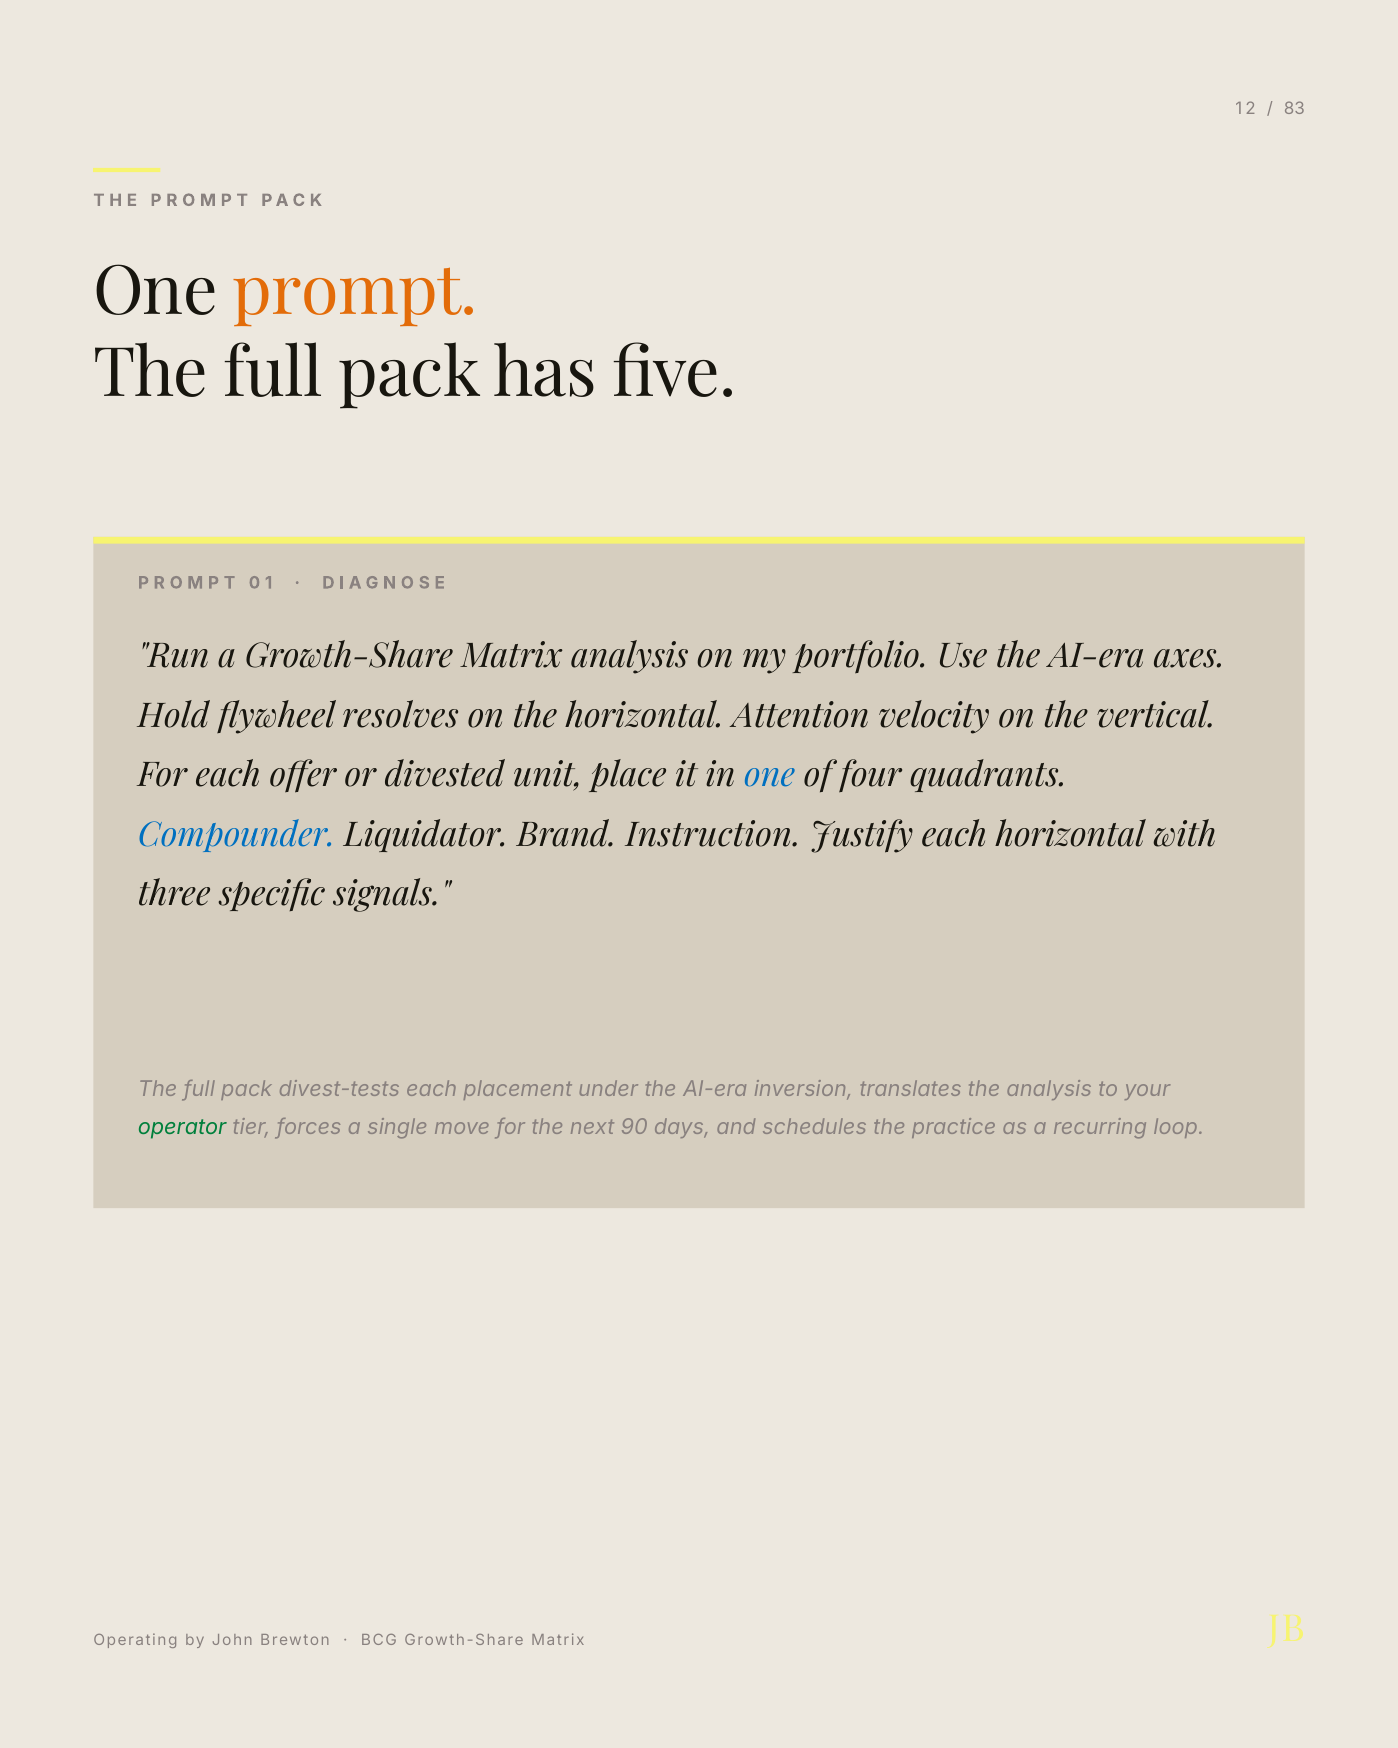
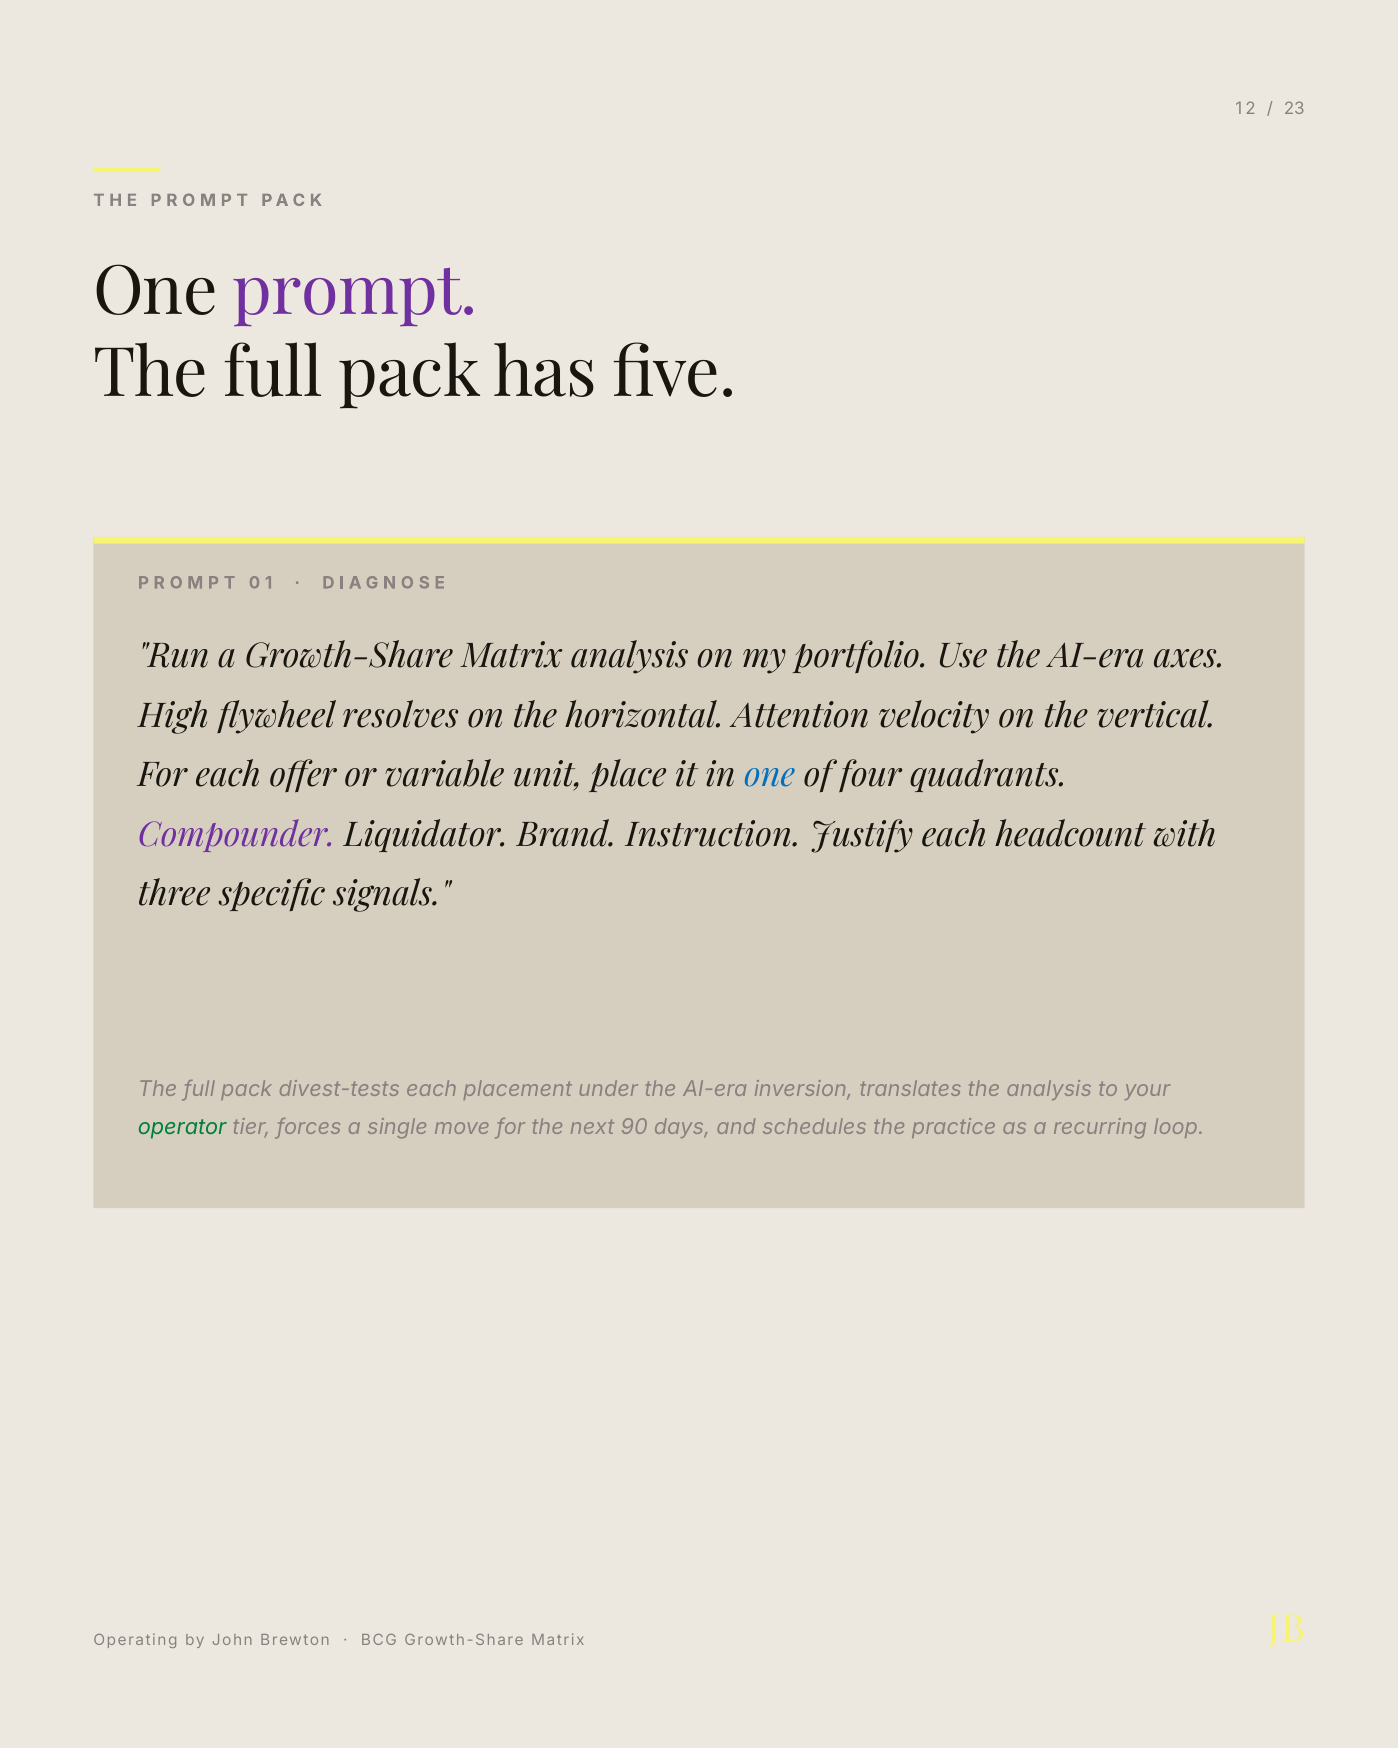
83: 83 -> 23 (1294, 108)
prompt colour: orange -> purple (355, 292)
Hold: Hold -> High (174, 716)
divested: divested -> variable (445, 775)
Compounder colour: blue -> purple (237, 835)
each horizontal: horizontal -> headcount (1070, 835)
